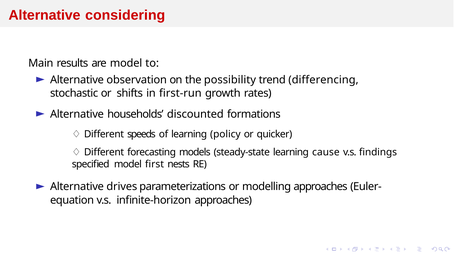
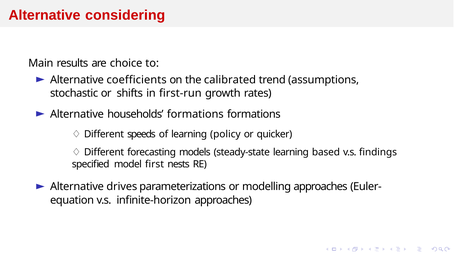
are model: model -> choice (126, 63)
observation: observation -> coefficients (137, 80)
possibility: possibility -> calibrated (230, 80)
differencing: differencing -> assumptions (324, 80)
households discounted: discounted -> formations (195, 114)
cause: cause -> based (326, 152)
